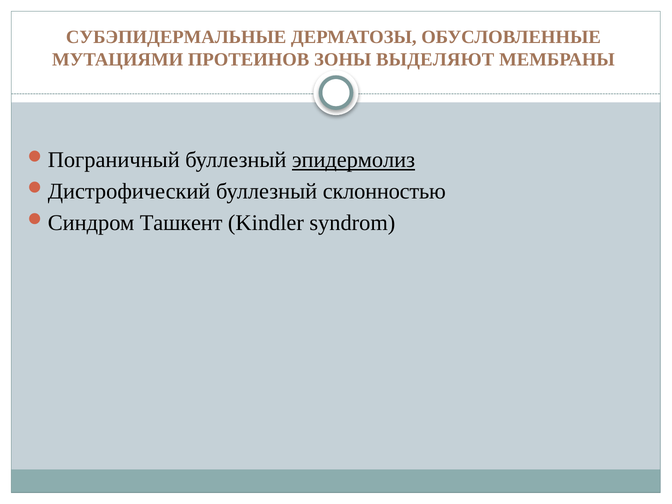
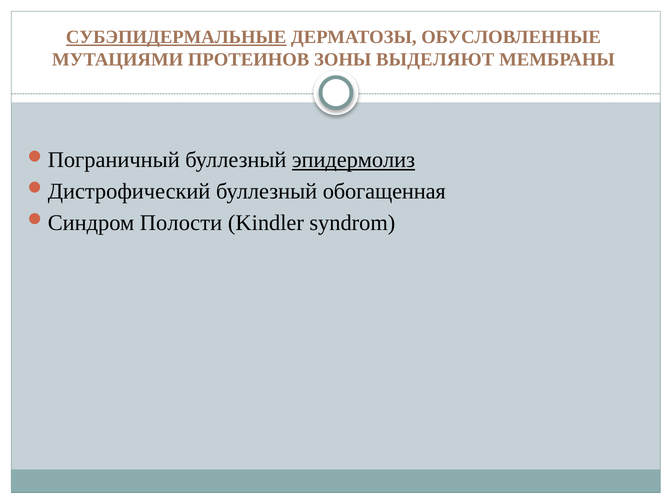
СУБЭПИДЕРМАЛЬНЫЕ underline: none -> present (176, 37)
склонностью: склонностью -> обогащенная (384, 191)
Ташкент: Ташкент -> Полости (181, 223)
